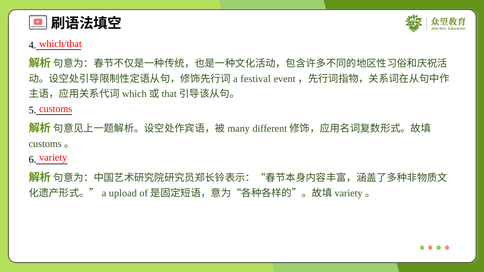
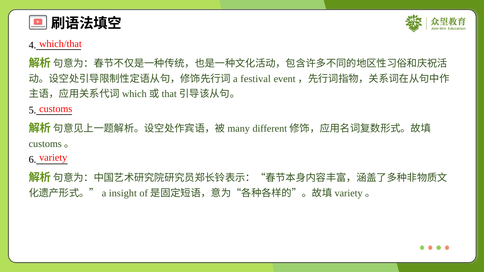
upload: upload -> insight (123, 193)
